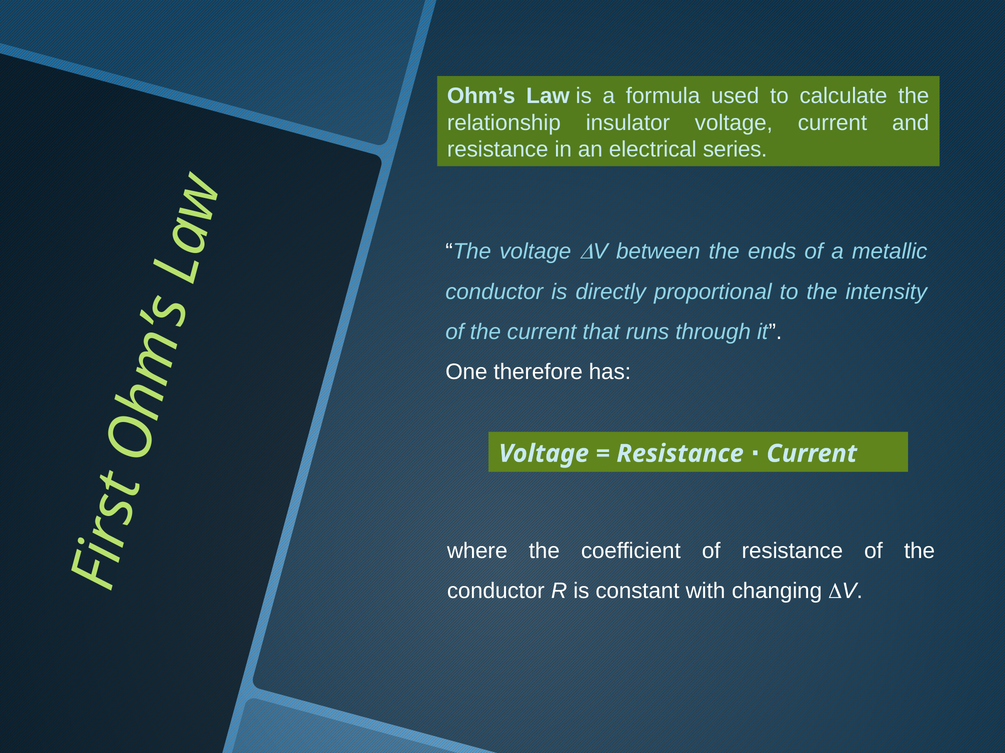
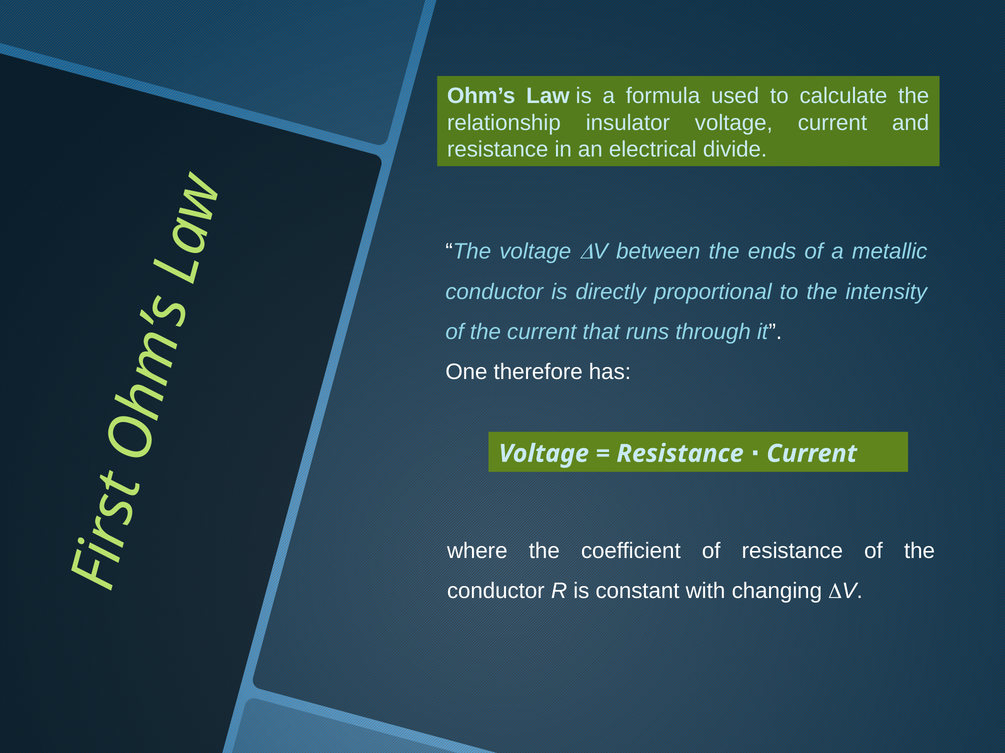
series: series -> divide (735, 150)
